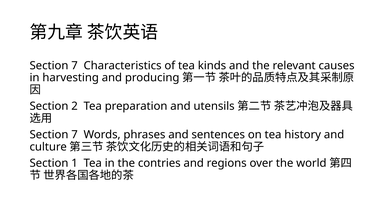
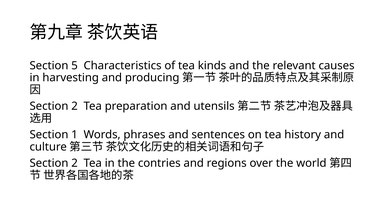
7: 7 -> 5 (75, 66)
7: 7 -> 1 (75, 135)
1: 1 -> 2 (75, 163)
